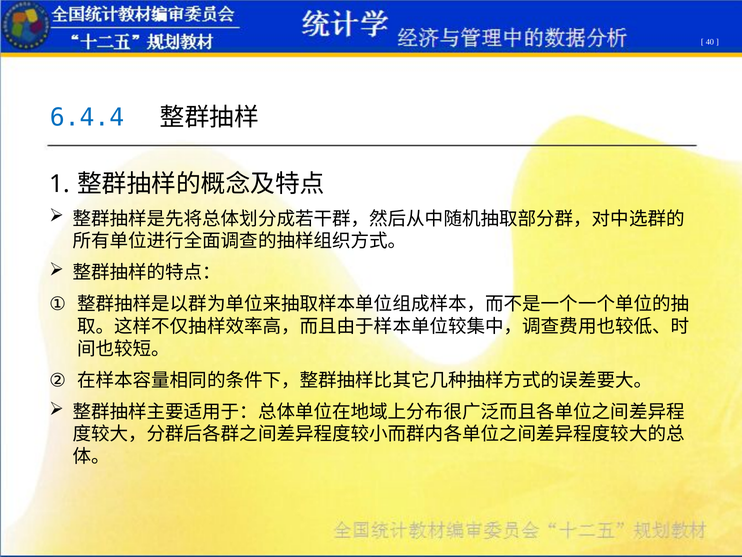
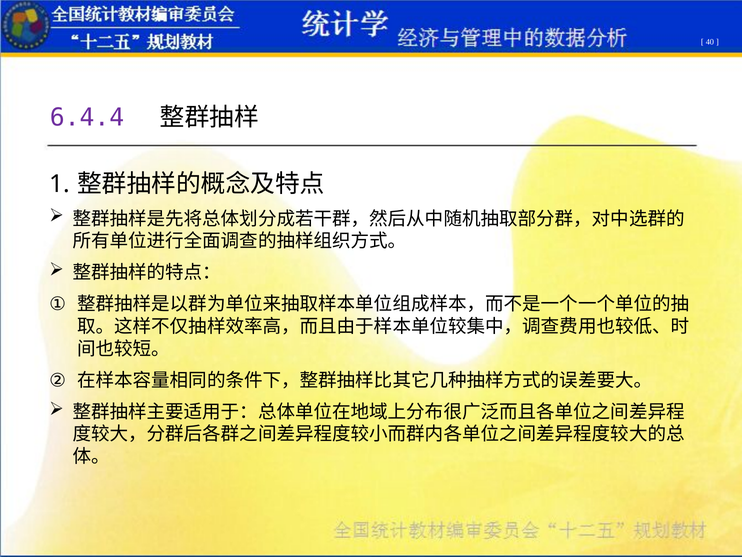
6.4.4 colour: blue -> purple (87, 117)
